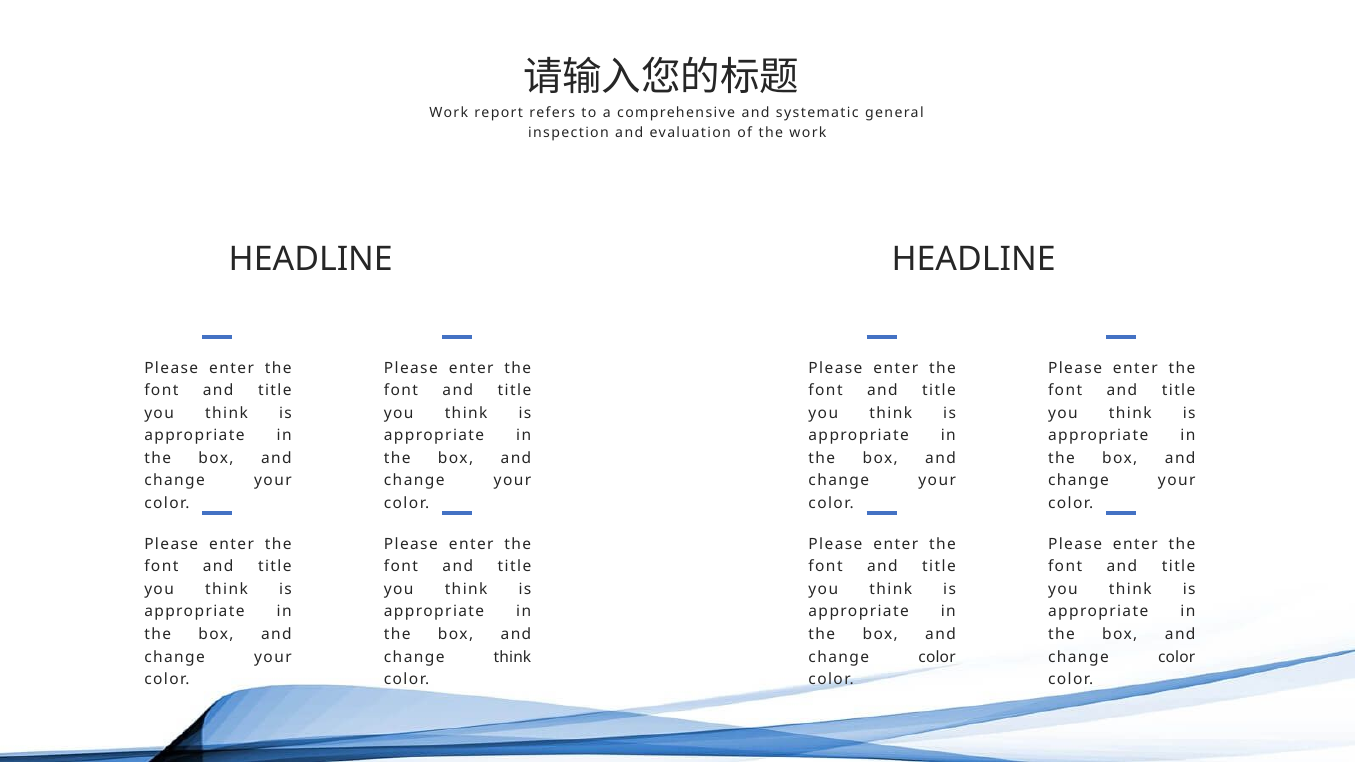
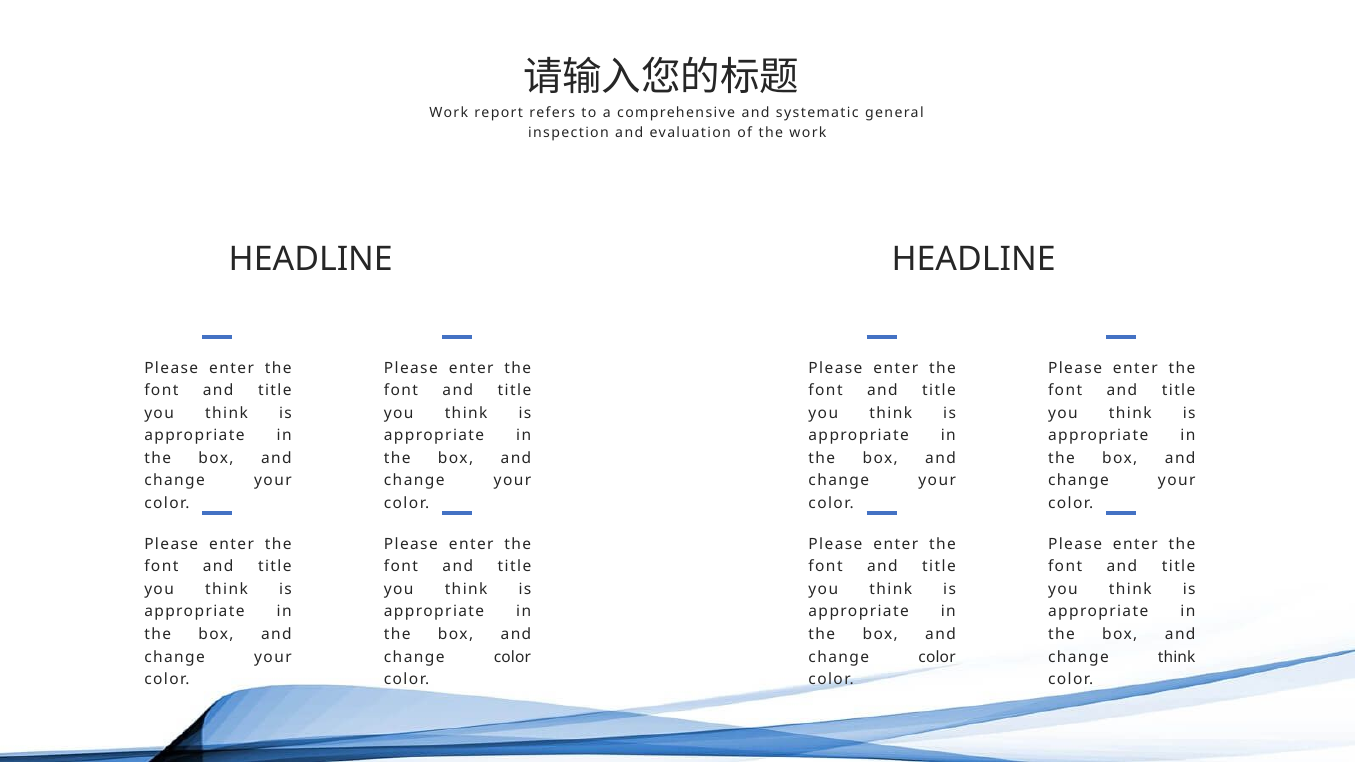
think: think -> color (512, 657)
color: color -> think (1177, 657)
